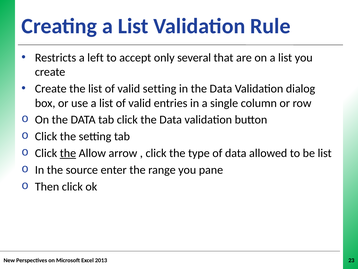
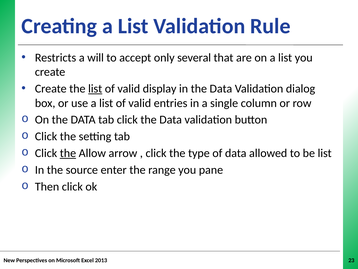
left: left -> will (96, 58)
list underline: none -> present (95, 89)
valid setting: setting -> display (160, 89)
